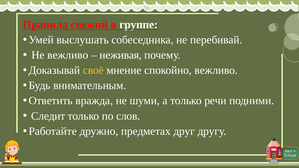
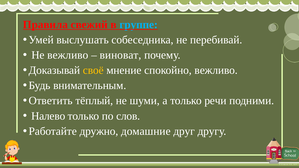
группе colour: white -> light blue (139, 25)
неживая: неживая -> виноват (121, 55)
вражда: вражда -> тёплый (94, 101)
Следит: Следит -> Налево (48, 116)
предметах: предметах -> домашние (146, 131)
